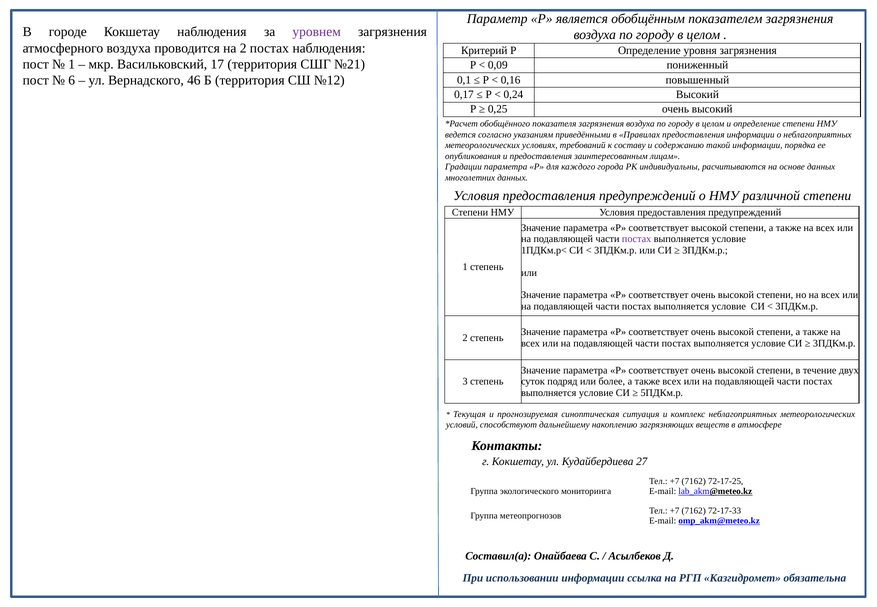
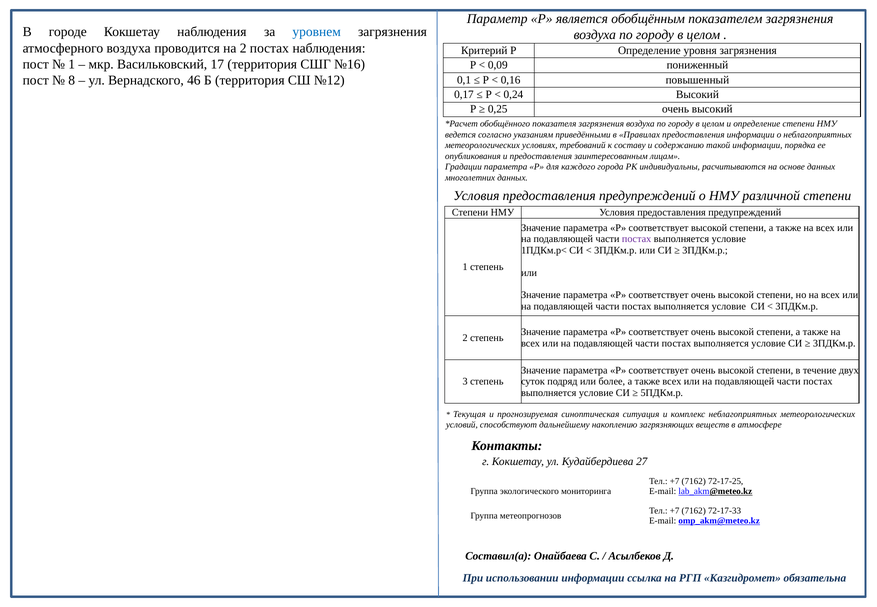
уровнем colour: purple -> blue (317, 32)
№21: №21 -> №16 (350, 64)
6: 6 -> 8 (72, 81)
